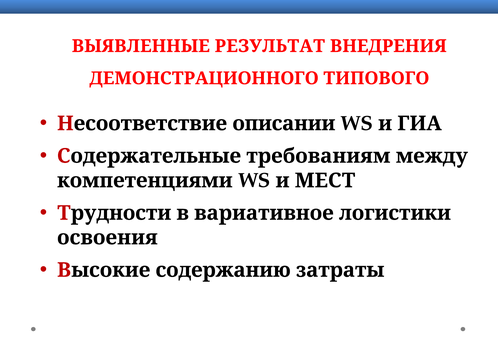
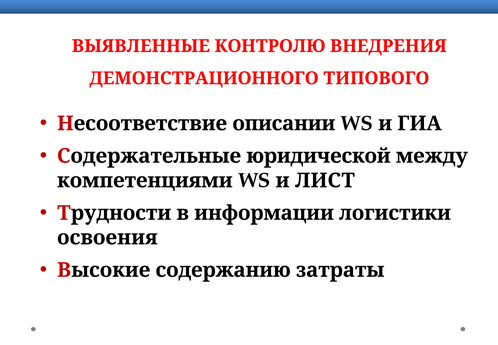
РЕЗУЛЬТАТ: РЕЗУЛЬТАТ -> КОНТРОЛЮ (270, 46)
требованиям: требованиям -> юридической (319, 156)
МЕСТ: МЕСТ -> ЛИСТ (325, 180)
вариативное: вариативное -> информации (264, 213)
